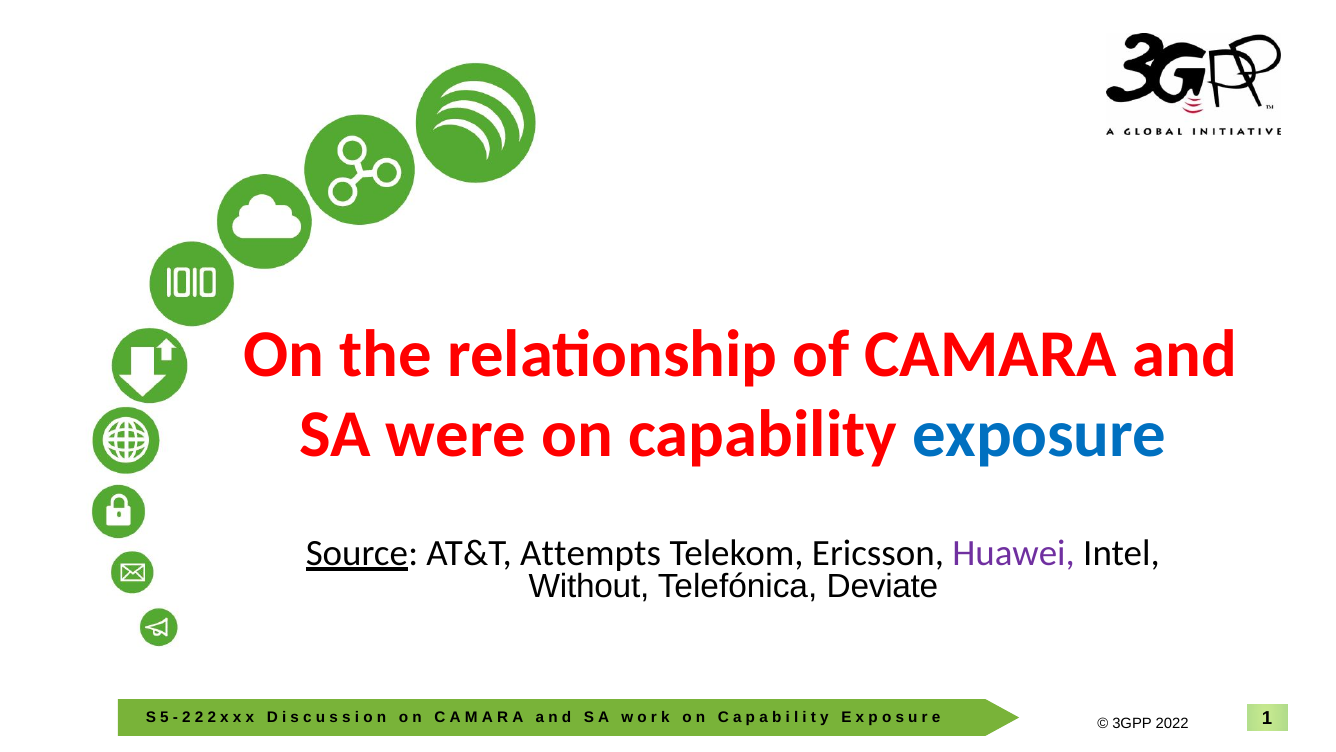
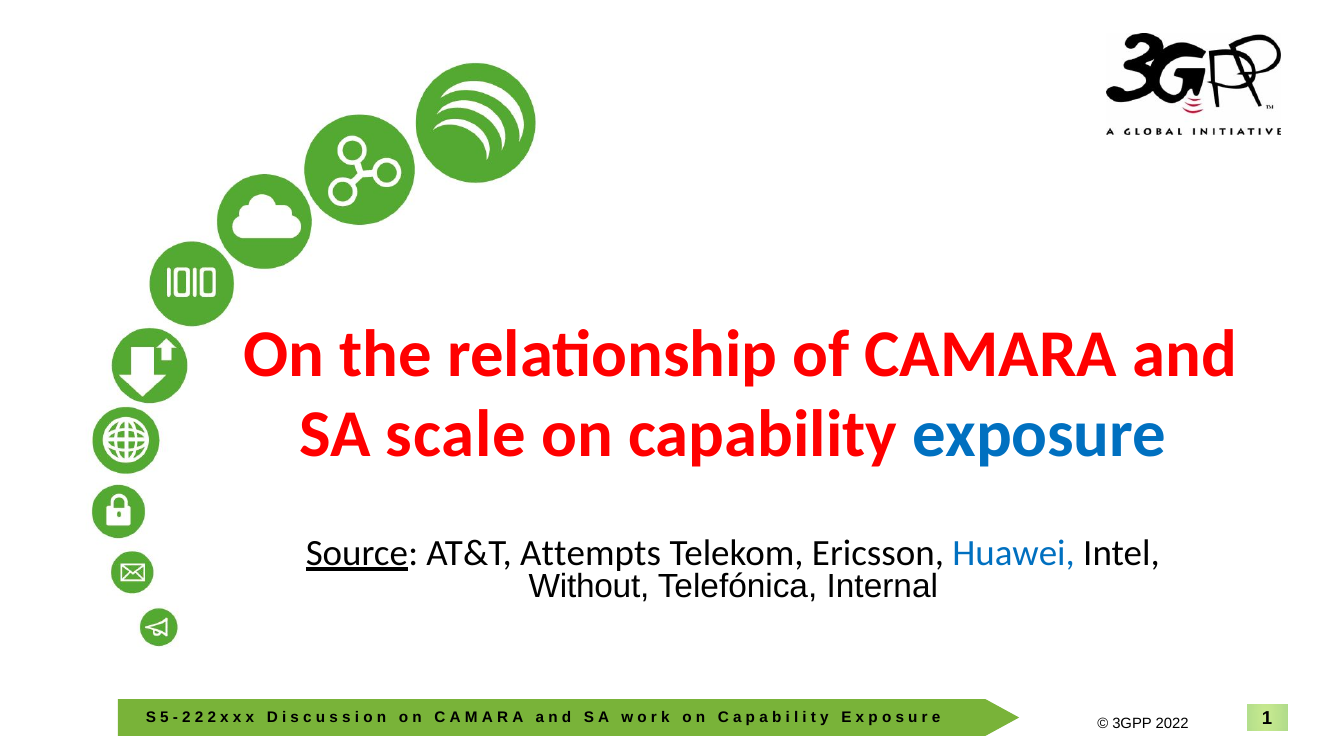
were: were -> scale (456, 434)
Huawei colour: purple -> blue (1014, 552)
Deviate: Deviate -> Internal (882, 586)
